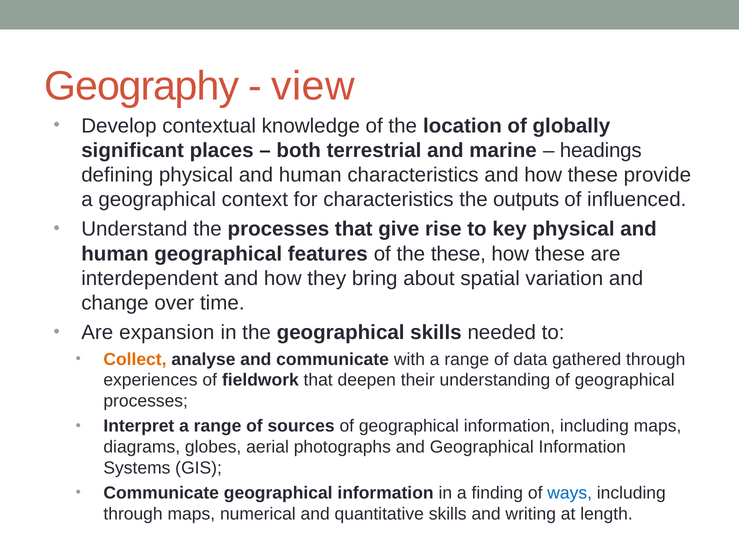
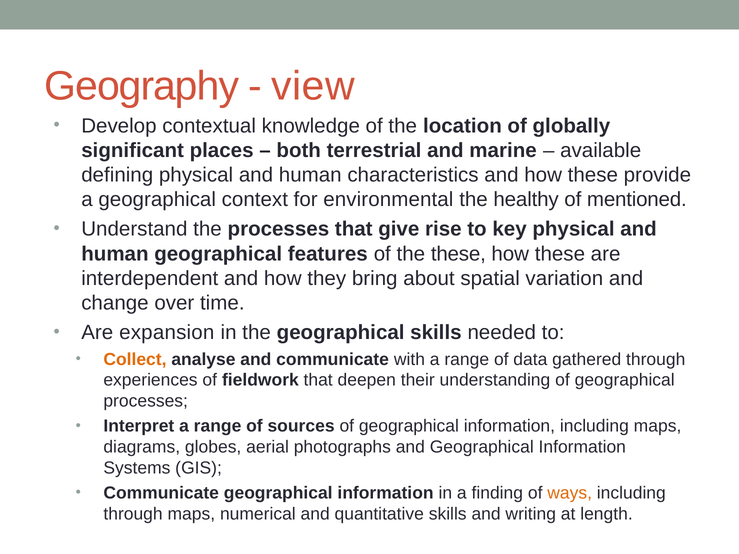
headings: headings -> available (601, 150)
for characteristics: characteristics -> environmental (388, 200)
outputs: outputs -> healthy (526, 200)
influenced: influenced -> mentioned (637, 200)
ways colour: blue -> orange (570, 493)
